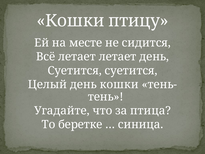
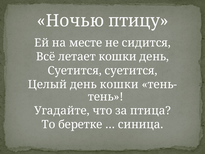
Кошки: Кошки -> Ночью (70, 21)
летает летает: летает -> кошки (118, 57)
